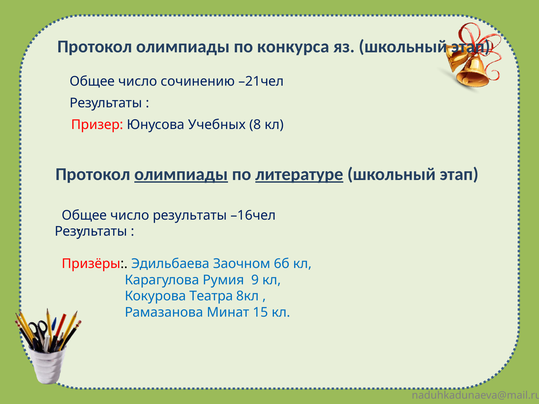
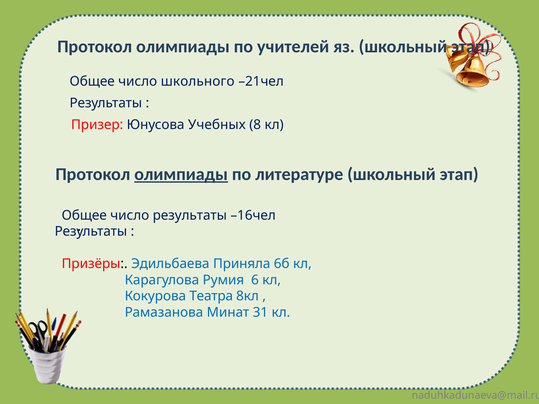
конкурса: конкурса -> учителей (293, 47)
сочинению: сочинению -> школьного (198, 81)
литературе underline: present -> none (299, 174)
Заочном: Заочном -> Приняла (242, 264)
9: 9 -> 6 (255, 280)
15: 15 -> 31 (260, 313)
